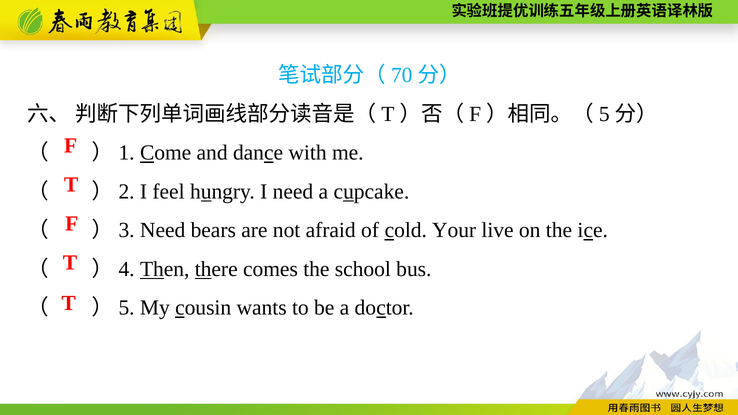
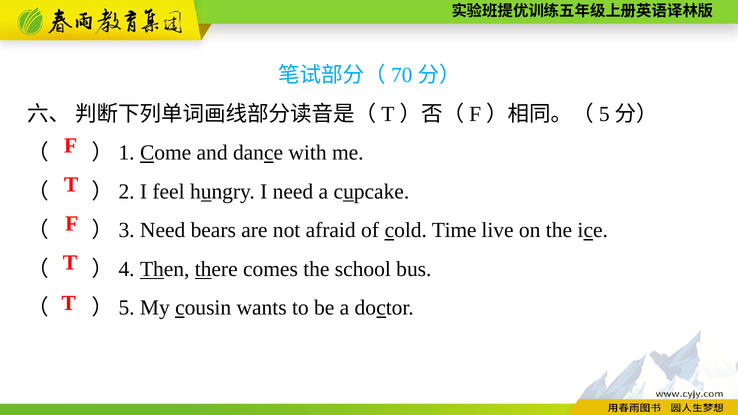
Your: Your -> Time (454, 230)
